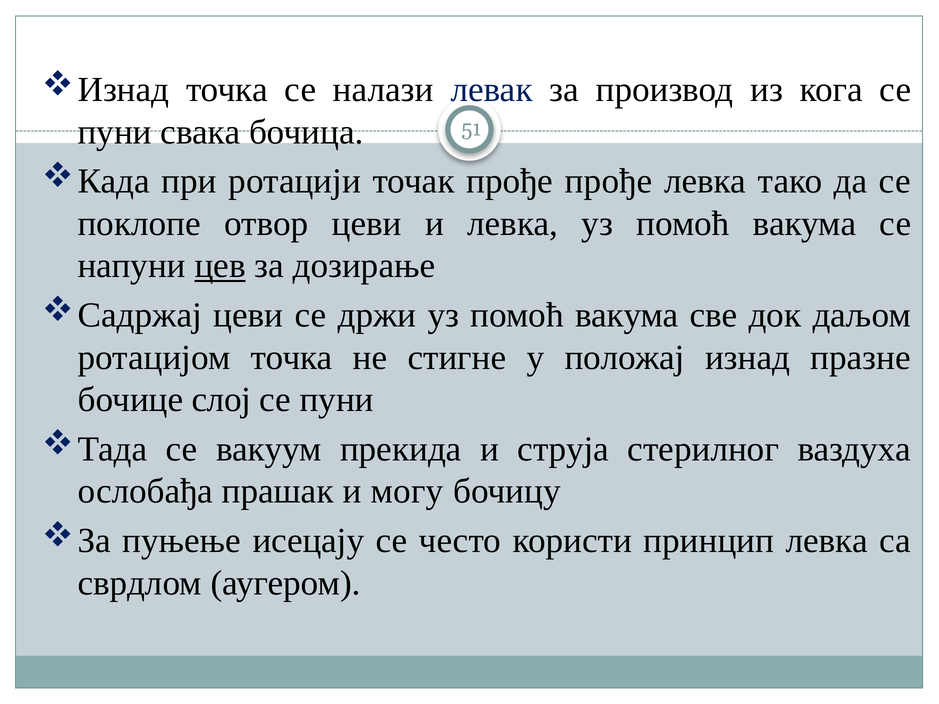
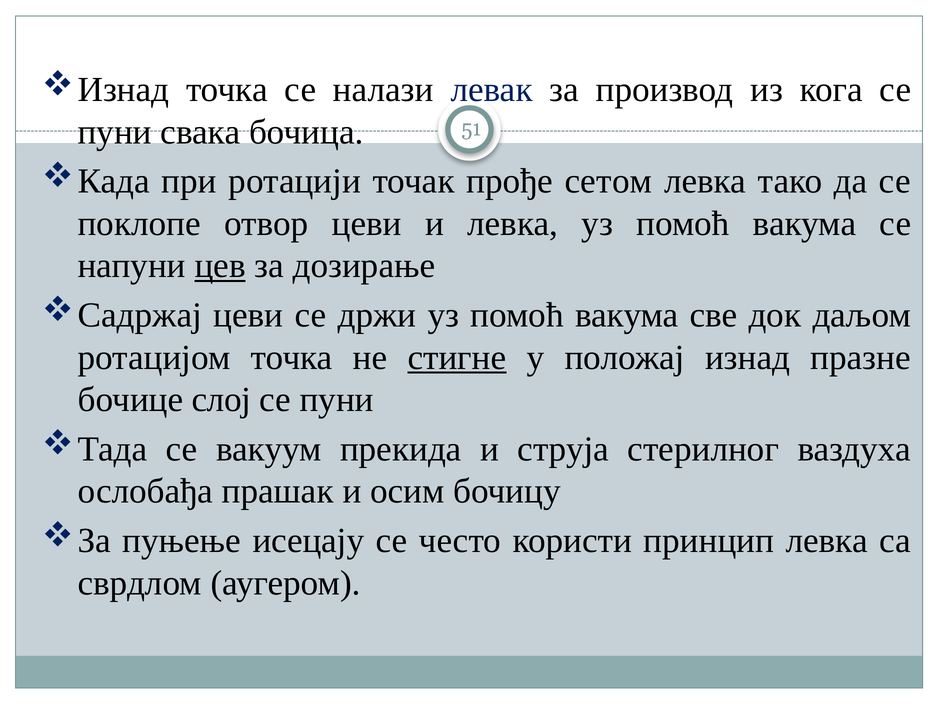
прође прође: прође -> сетом (608, 181)
стигне underline: none -> present (457, 358)
могу: могу -> осим (407, 491)
